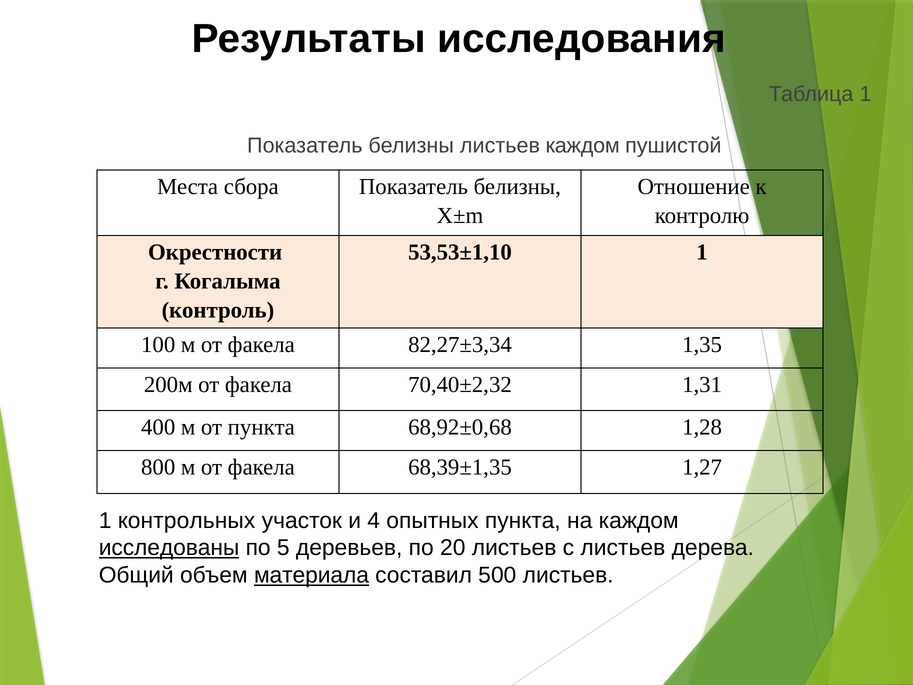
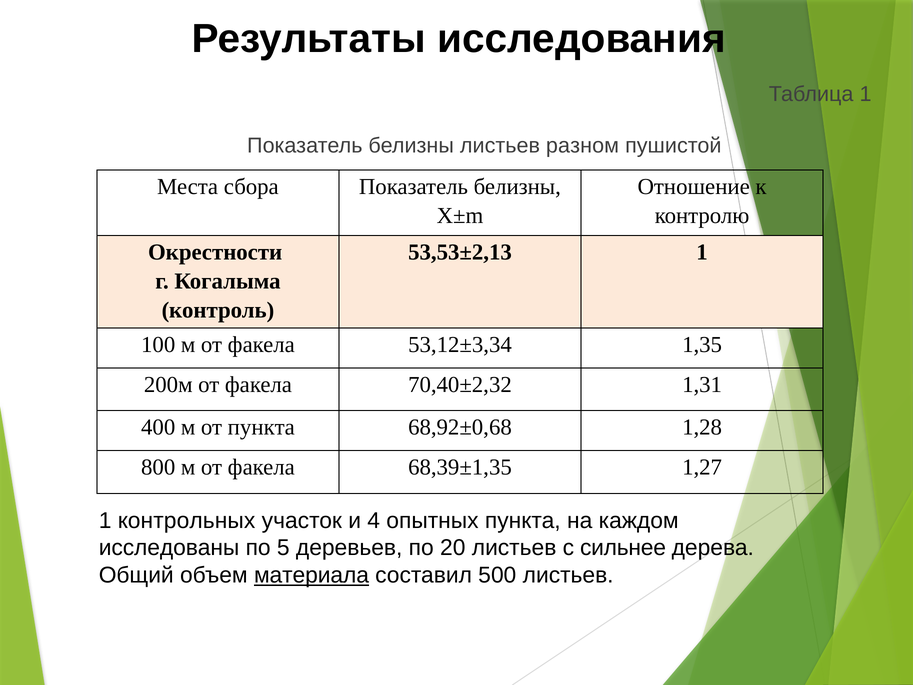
листьев каждом: каждом -> разном (583, 145)
53,53±1,10: 53,53±1,10 -> 53,53±2,13 (460, 252)
82,27±3,34: 82,27±3,34 -> 53,12±3,34 (460, 344)
исследованы underline: present -> none (169, 548)
с листьев: листьев -> сильнее (623, 548)
